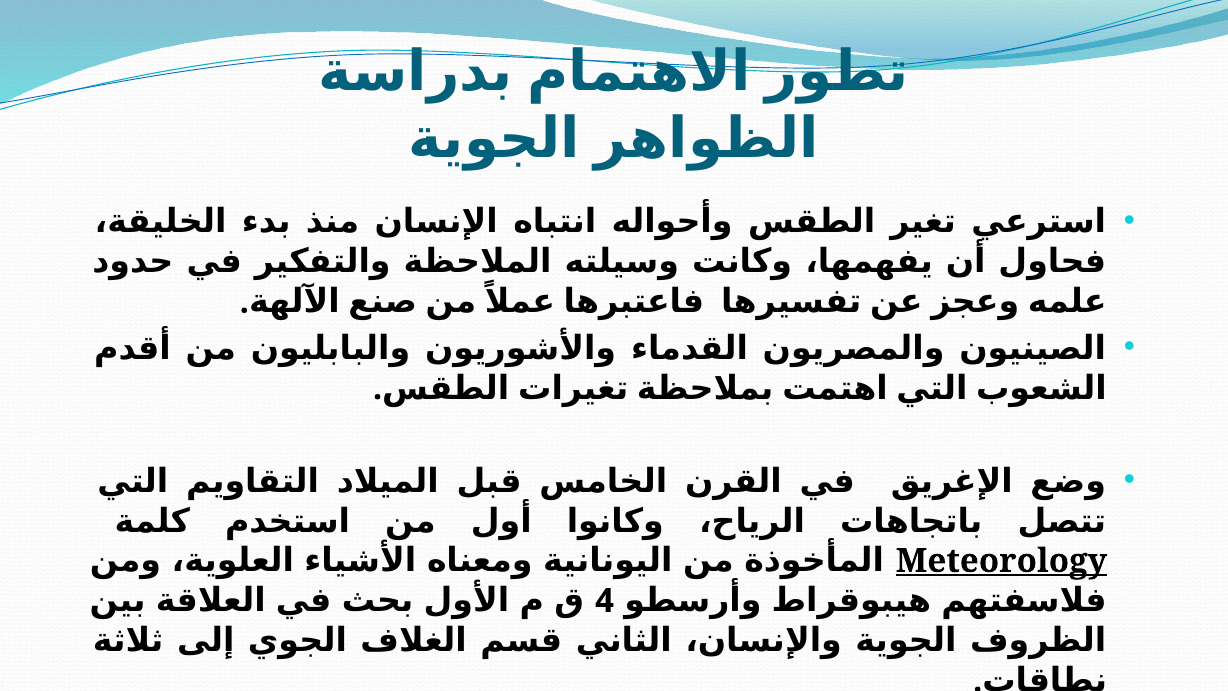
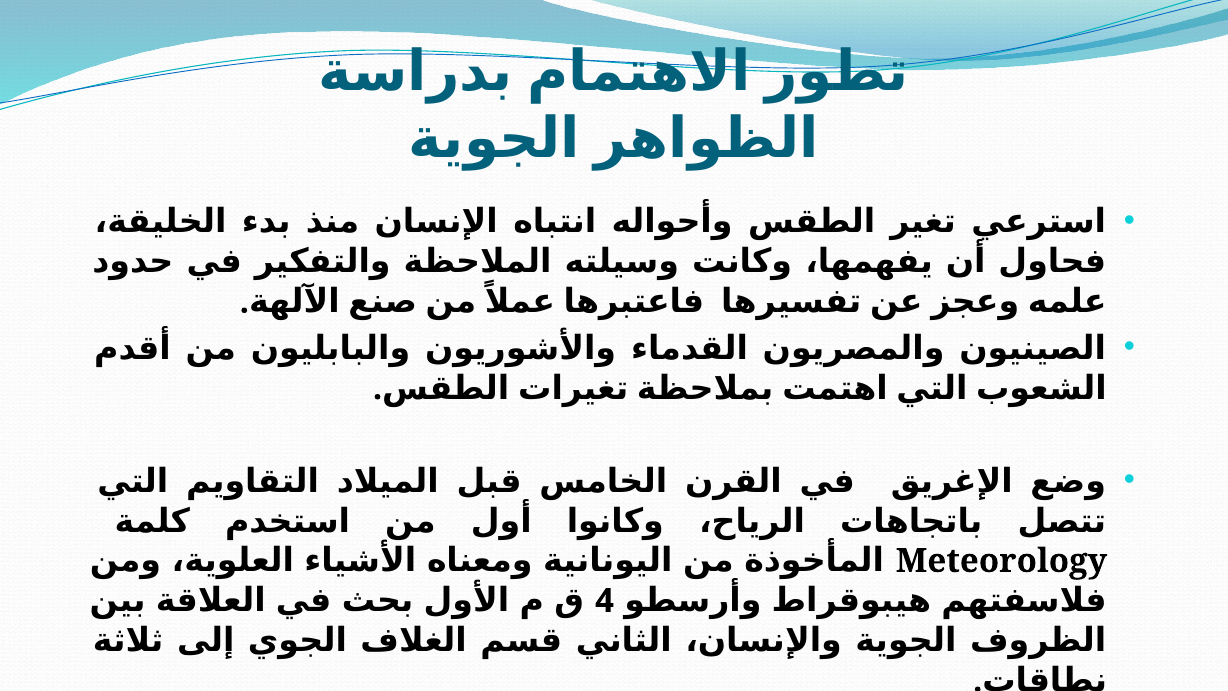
Meteorology underline: present -> none (1001, 561)
